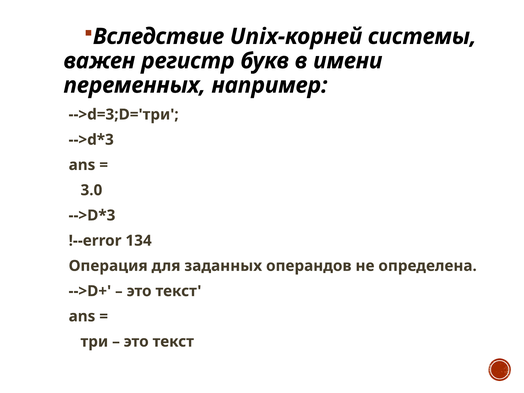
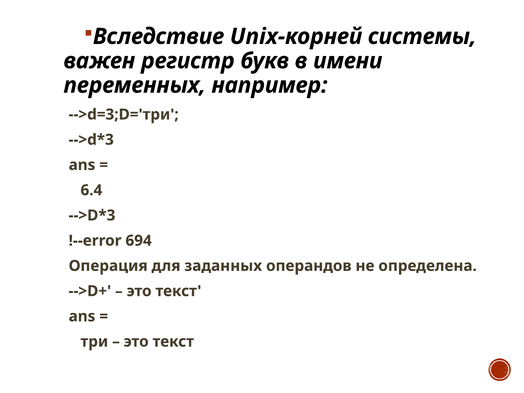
3.0: 3.0 -> 6.4 (91, 190)
134: 134 -> 694 (139, 241)
